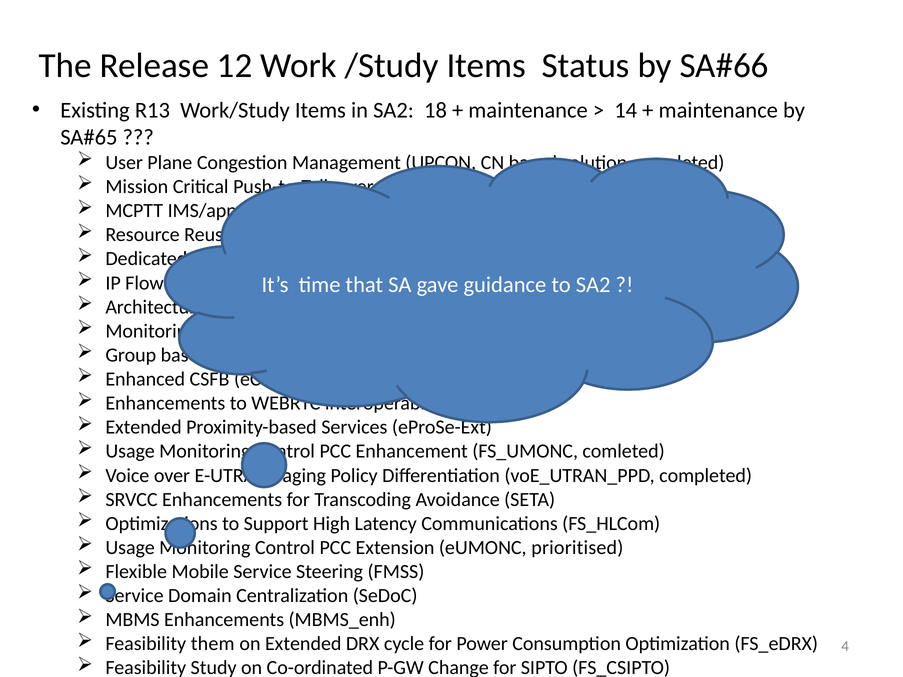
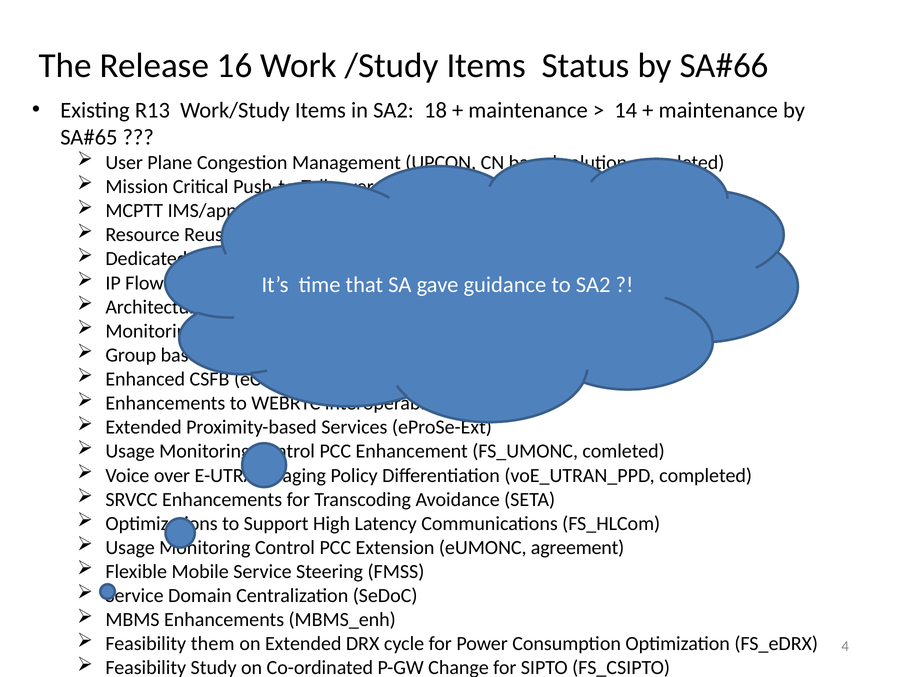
12: 12 -> 16 (235, 66)
prioritised: prioritised -> agreement (578, 548)
